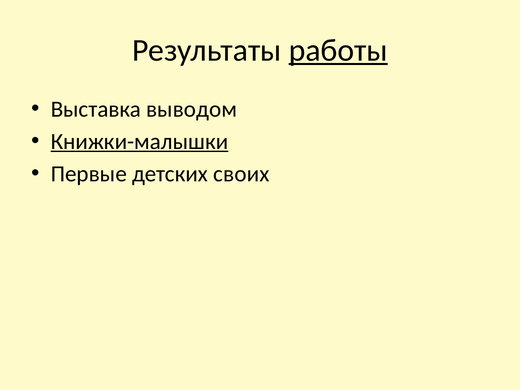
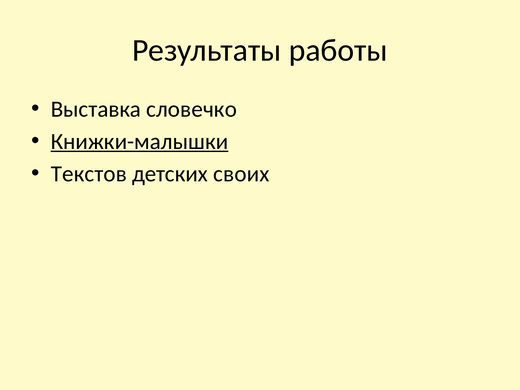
работы underline: present -> none (338, 50)
выводом: выводом -> словечко (192, 109)
Первые: Первые -> Текстов (89, 174)
